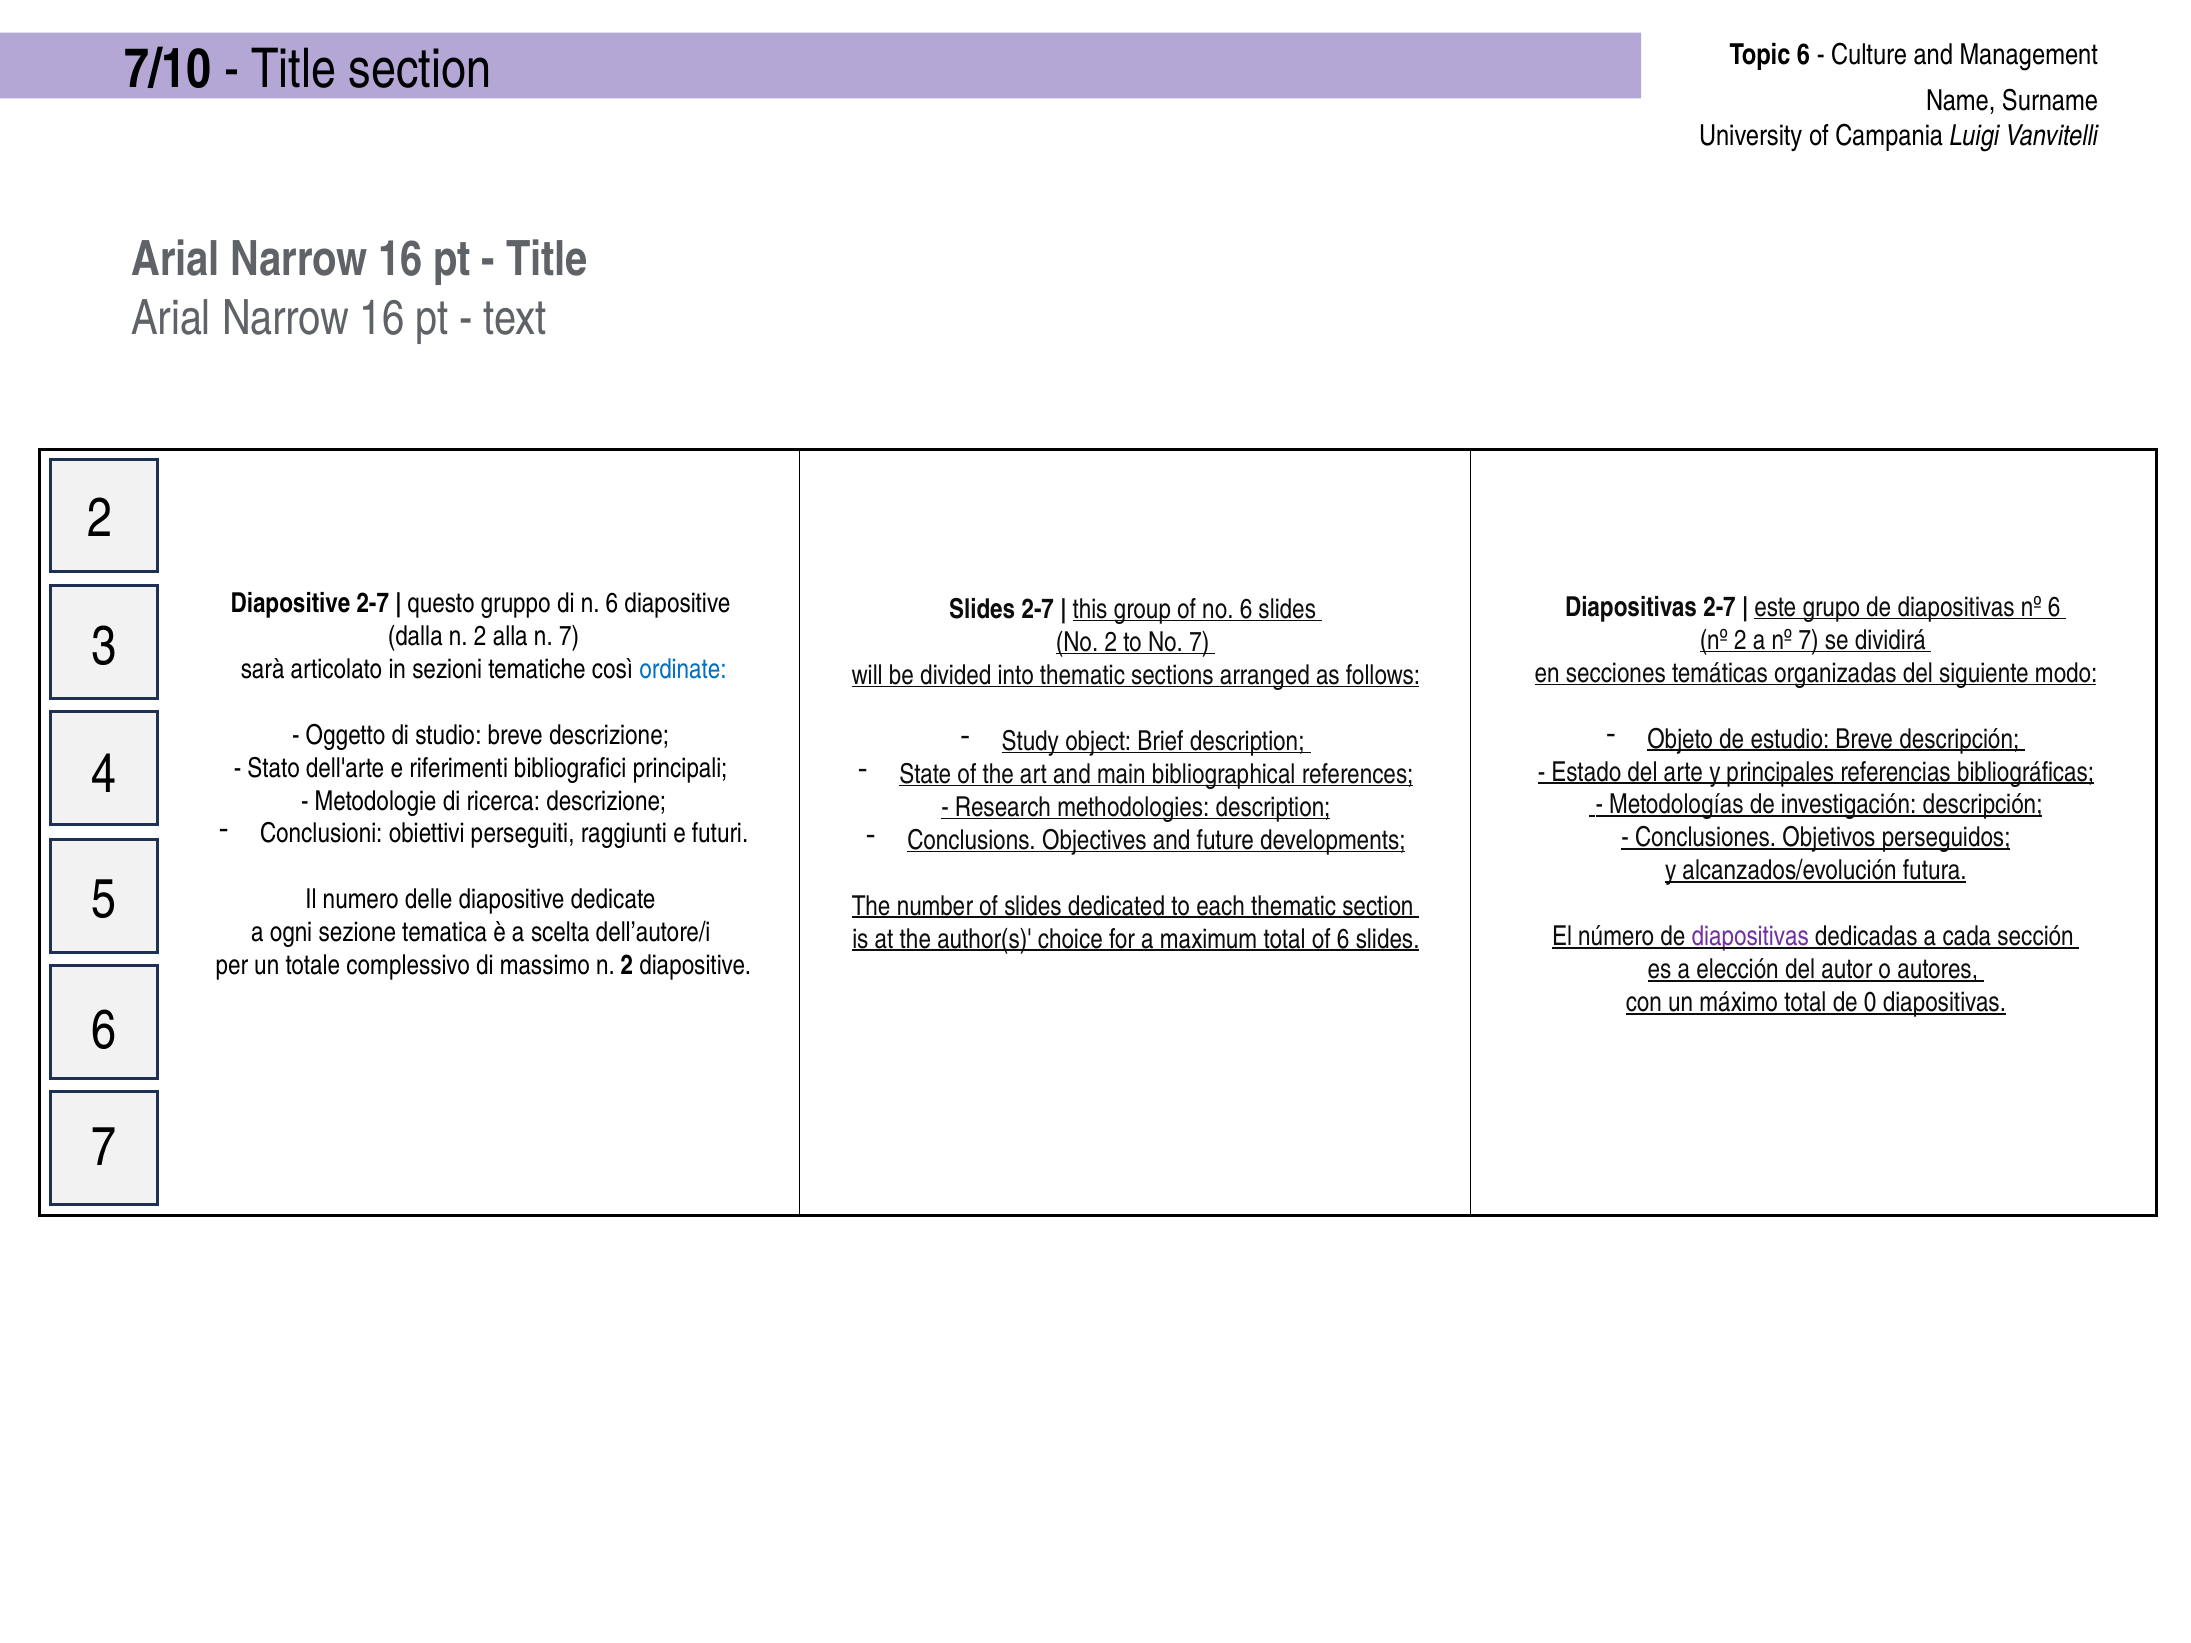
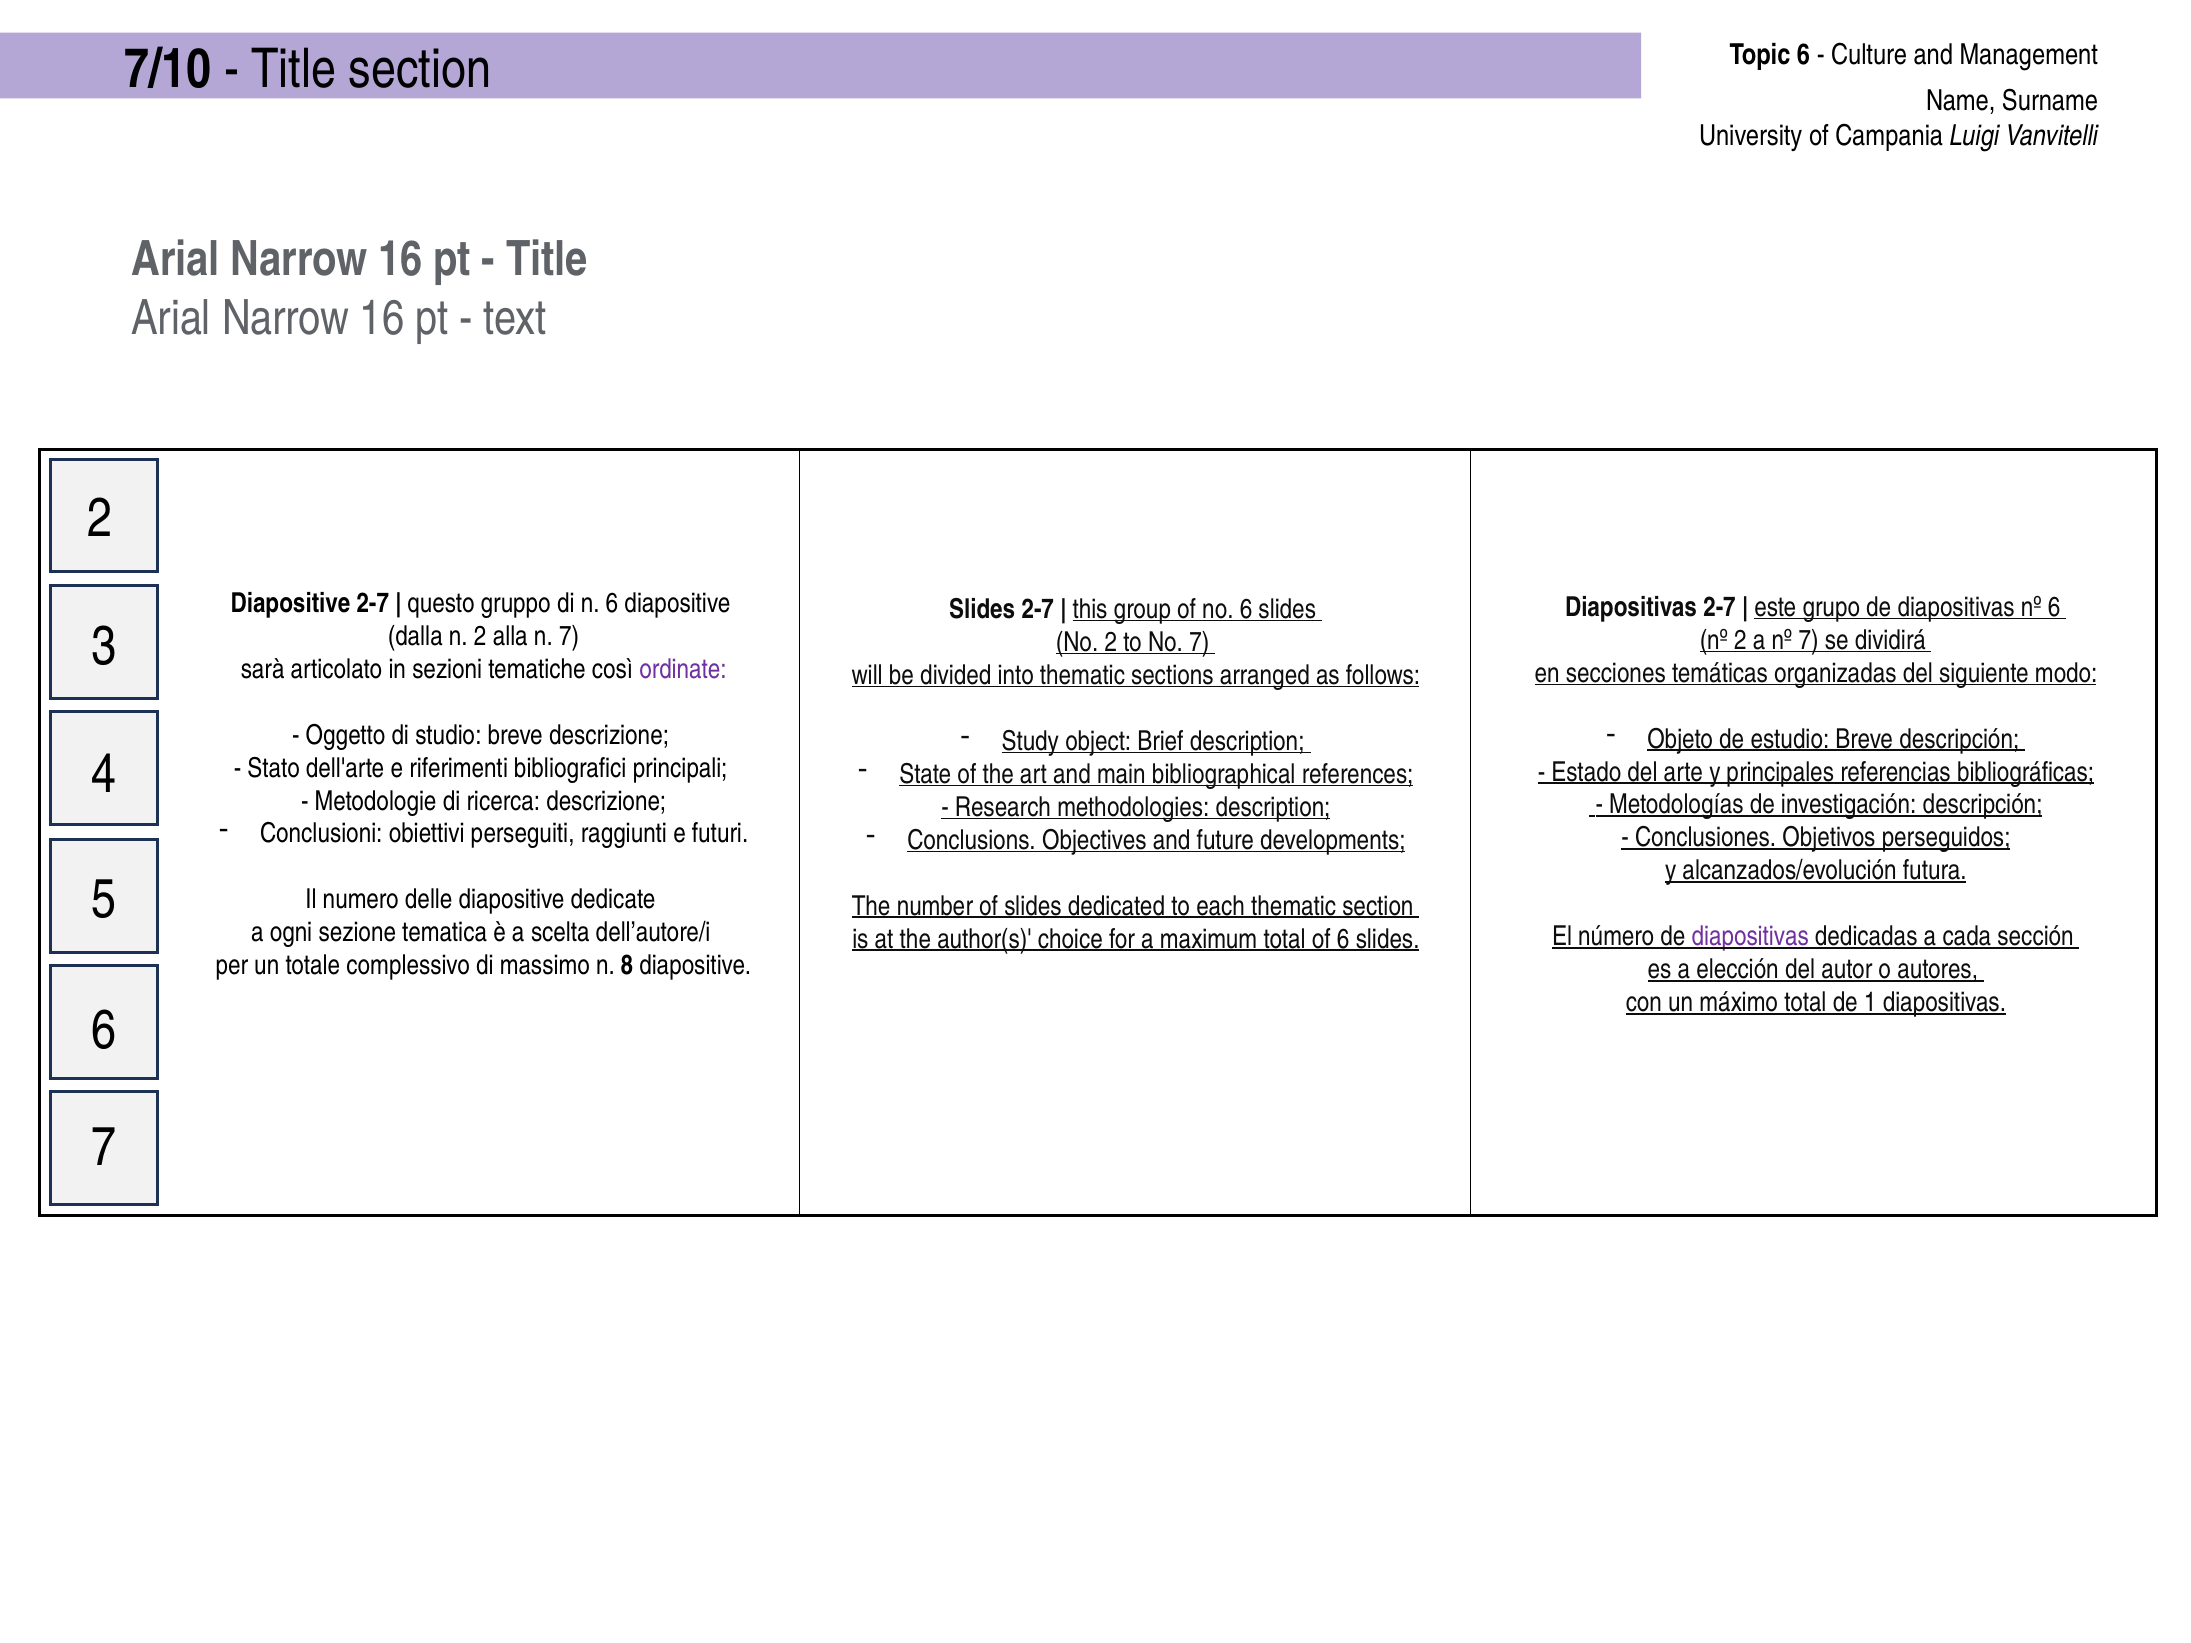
ordinate colour: blue -> purple (683, 669)
massimo n 2: 2 -> 8 (627, 966)
0: 0 -> 1 (1870, 1003)
